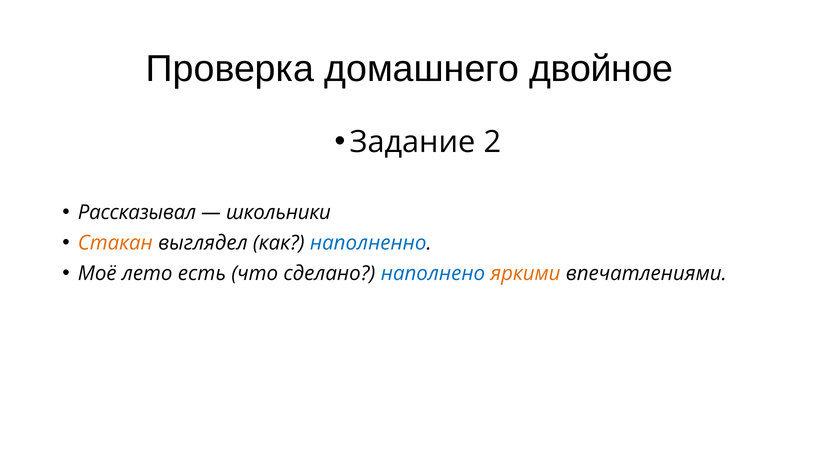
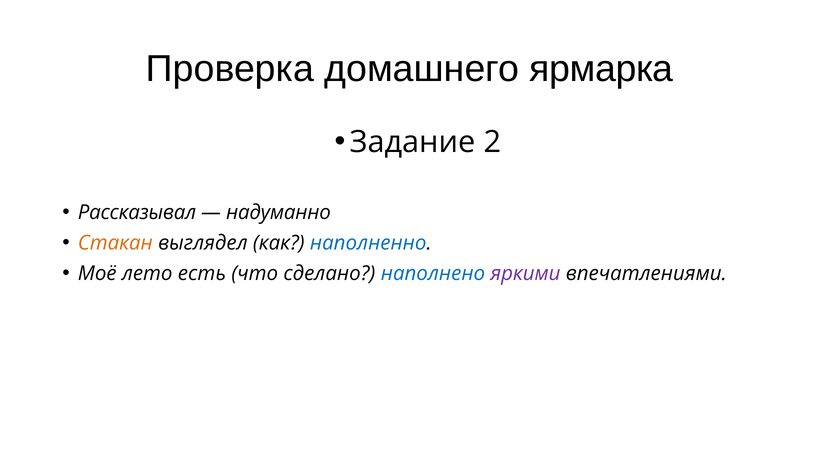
двойное: двойное -> ярмарка (601, 69)
школьники: школьники -> надуманно (278, 213)
яркими colour: orange -> purple (525, 274)
